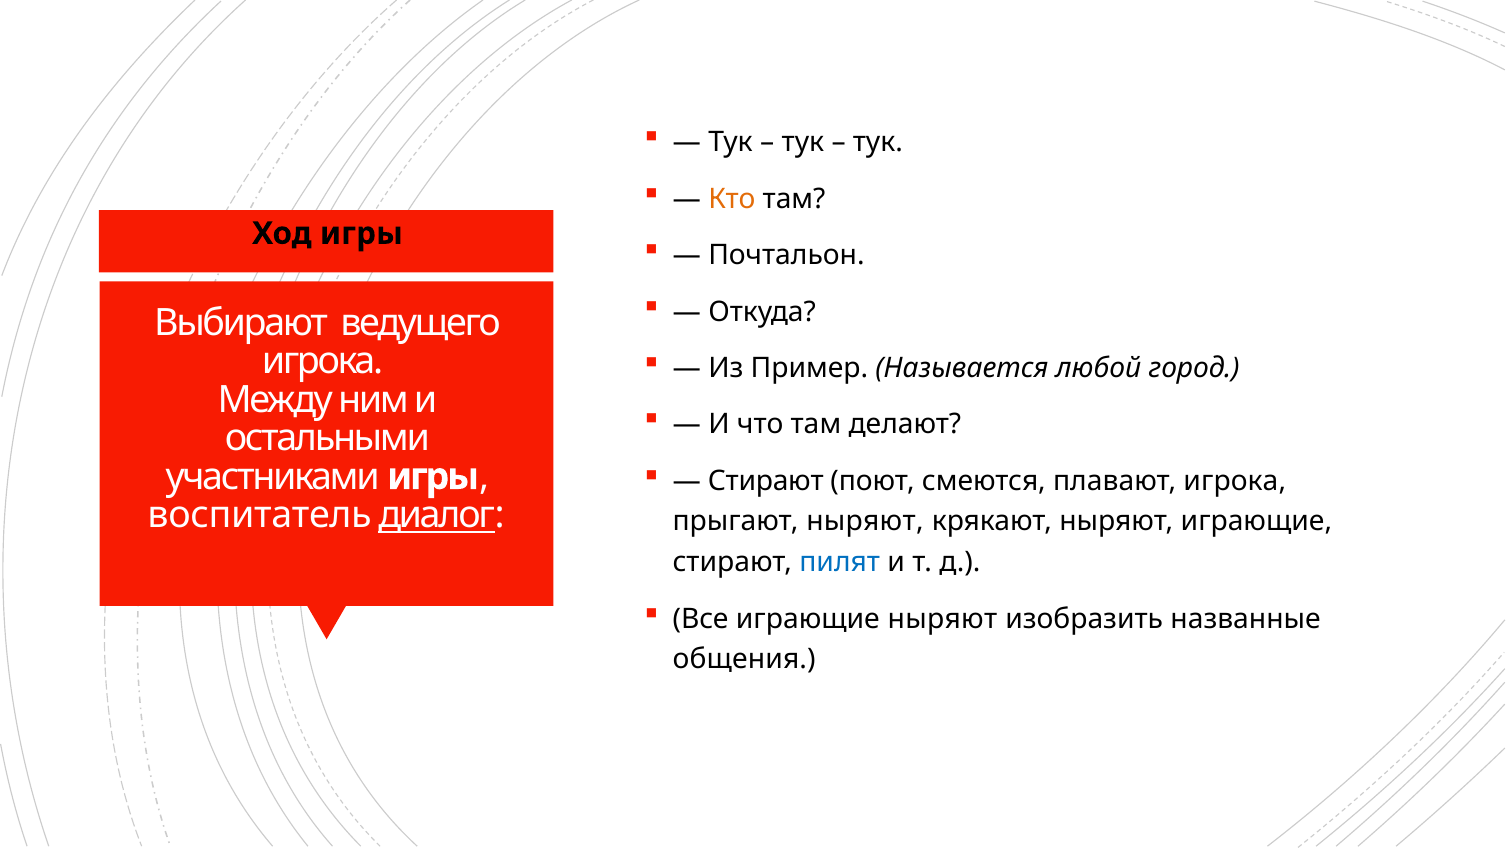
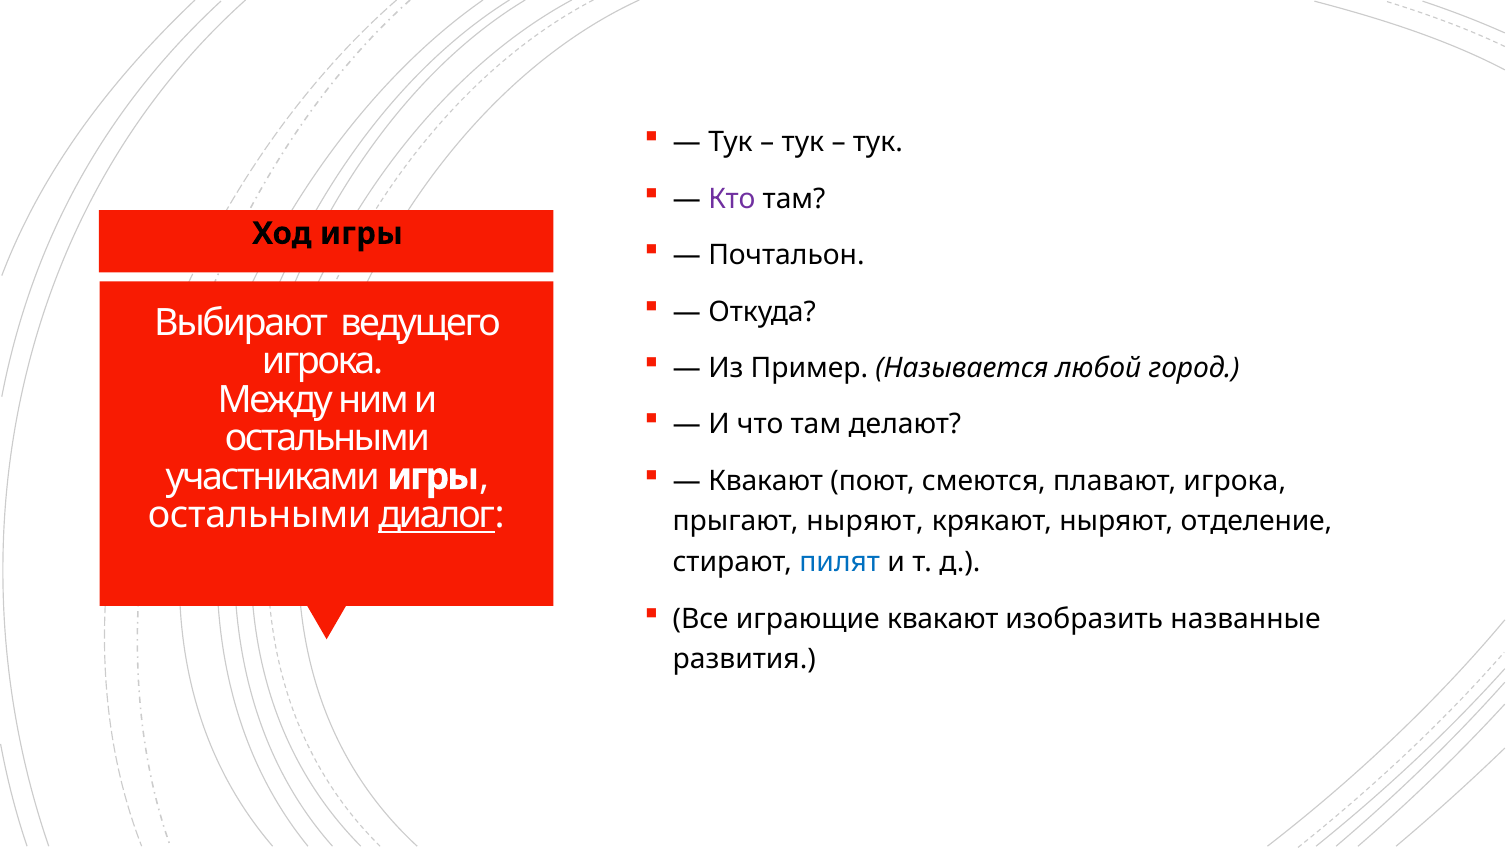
Кто colour: orange -> purple (732, 199)
Стирают: Стирают -> Квакают (766, 481)
воспитатель: воспитатель -> остальными (260, 515)
ныряют играющие: играющие -> отделение (1256, 522)
играющие ныряют: ныряют -> квакают (943, 619)
общения: общения -> развития (744, 660)
